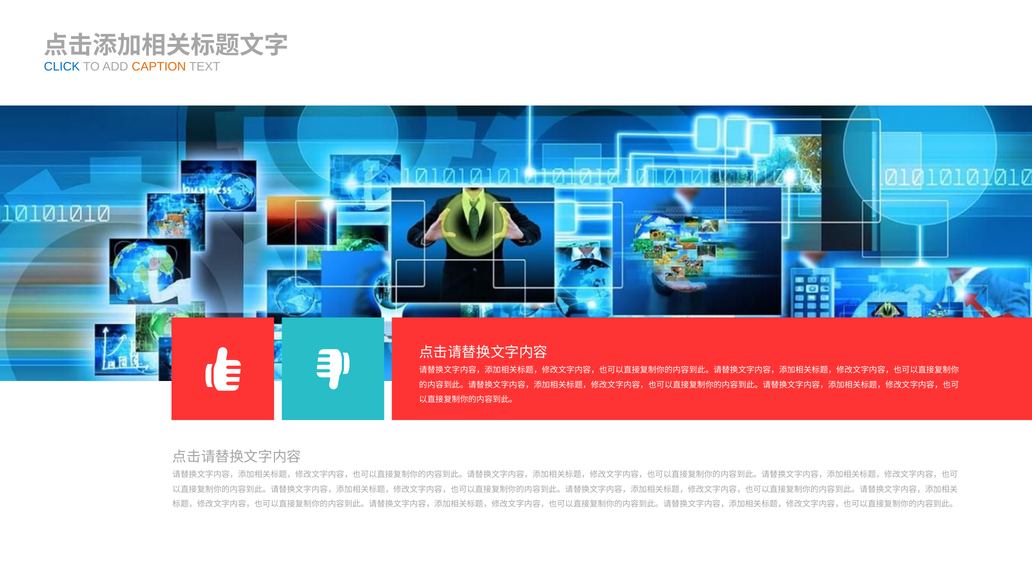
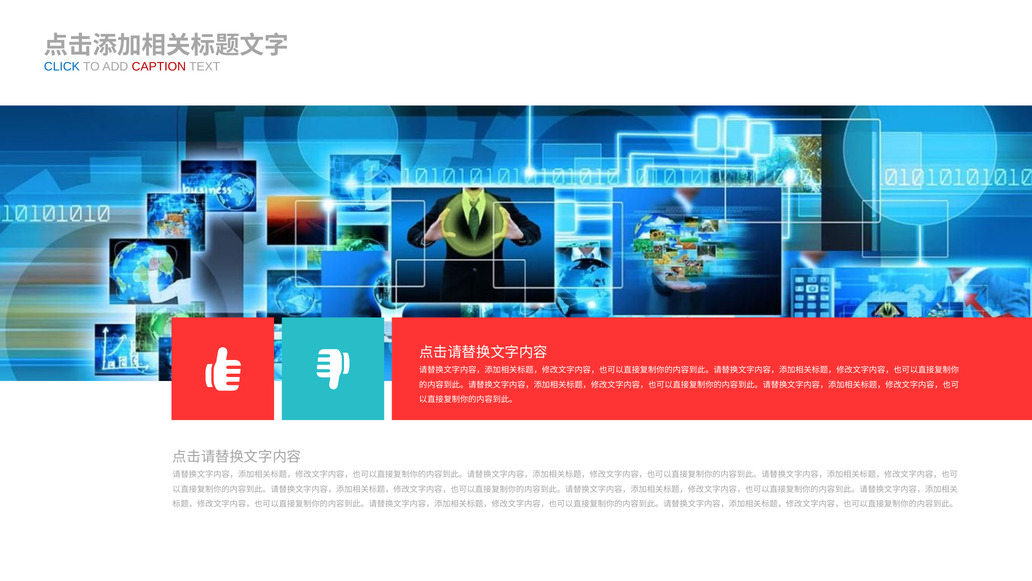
CAPTION colour: orange -> red (159, 67)
